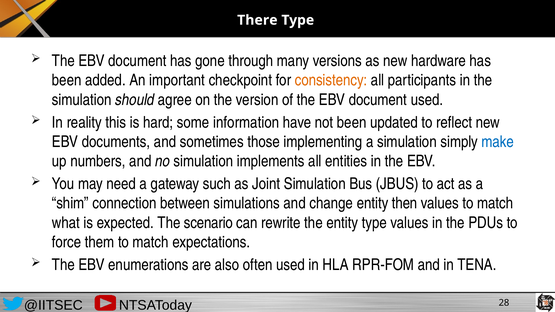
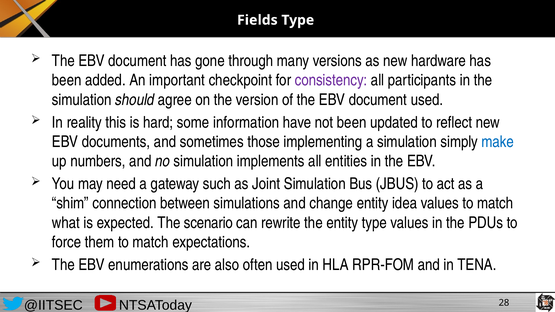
There: There -> Fields (257, 20)
consistency colour: orange -> purple (331, 80)
then: then -> idea (405, 203)
